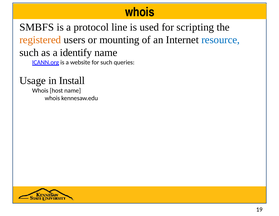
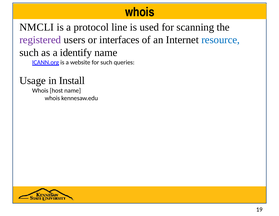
SMBFS: SMBFS -> NMCLI (37, 27)
scripting: scripting -> scanning (195, 27)
registered colour: orange -> purple (40, 40)
mounting: mounting -> interfaces (119, 40)
